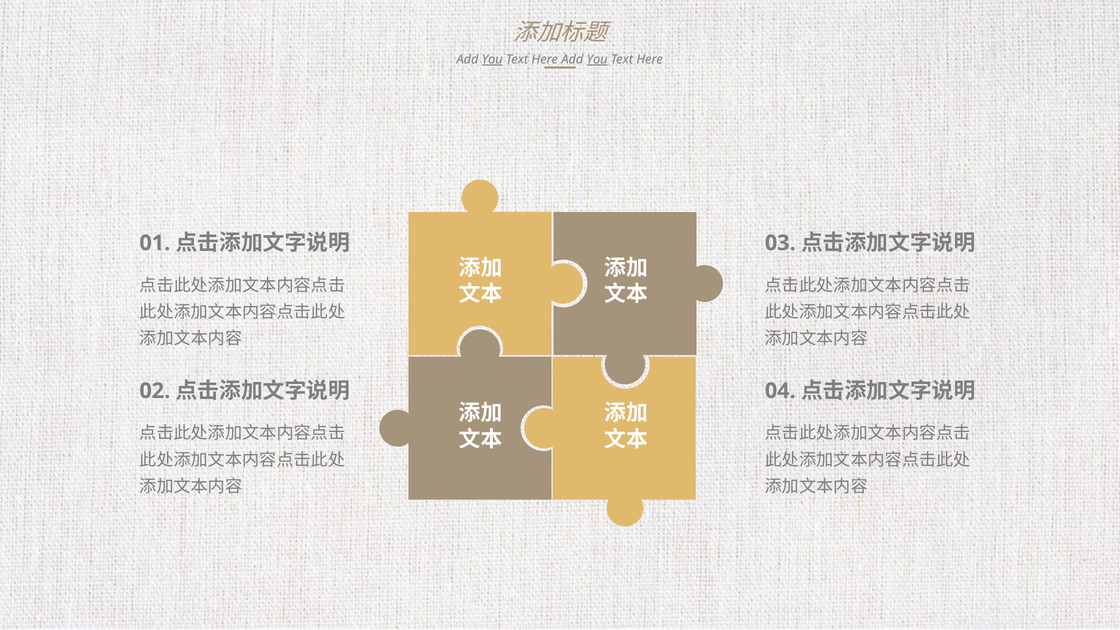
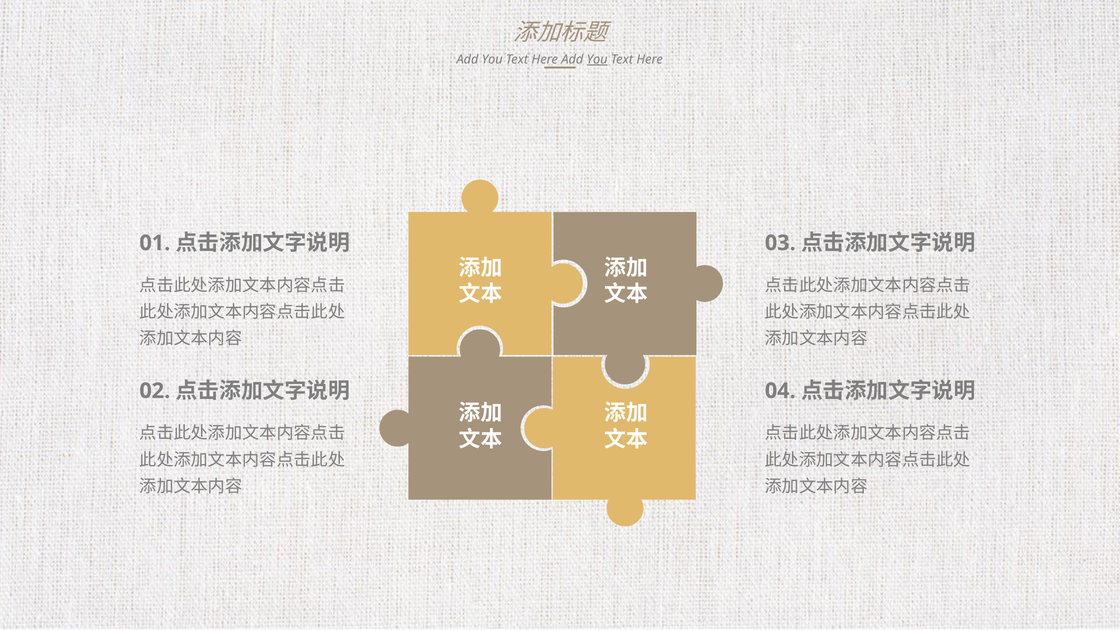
You underline: present -> none (492, 60)
